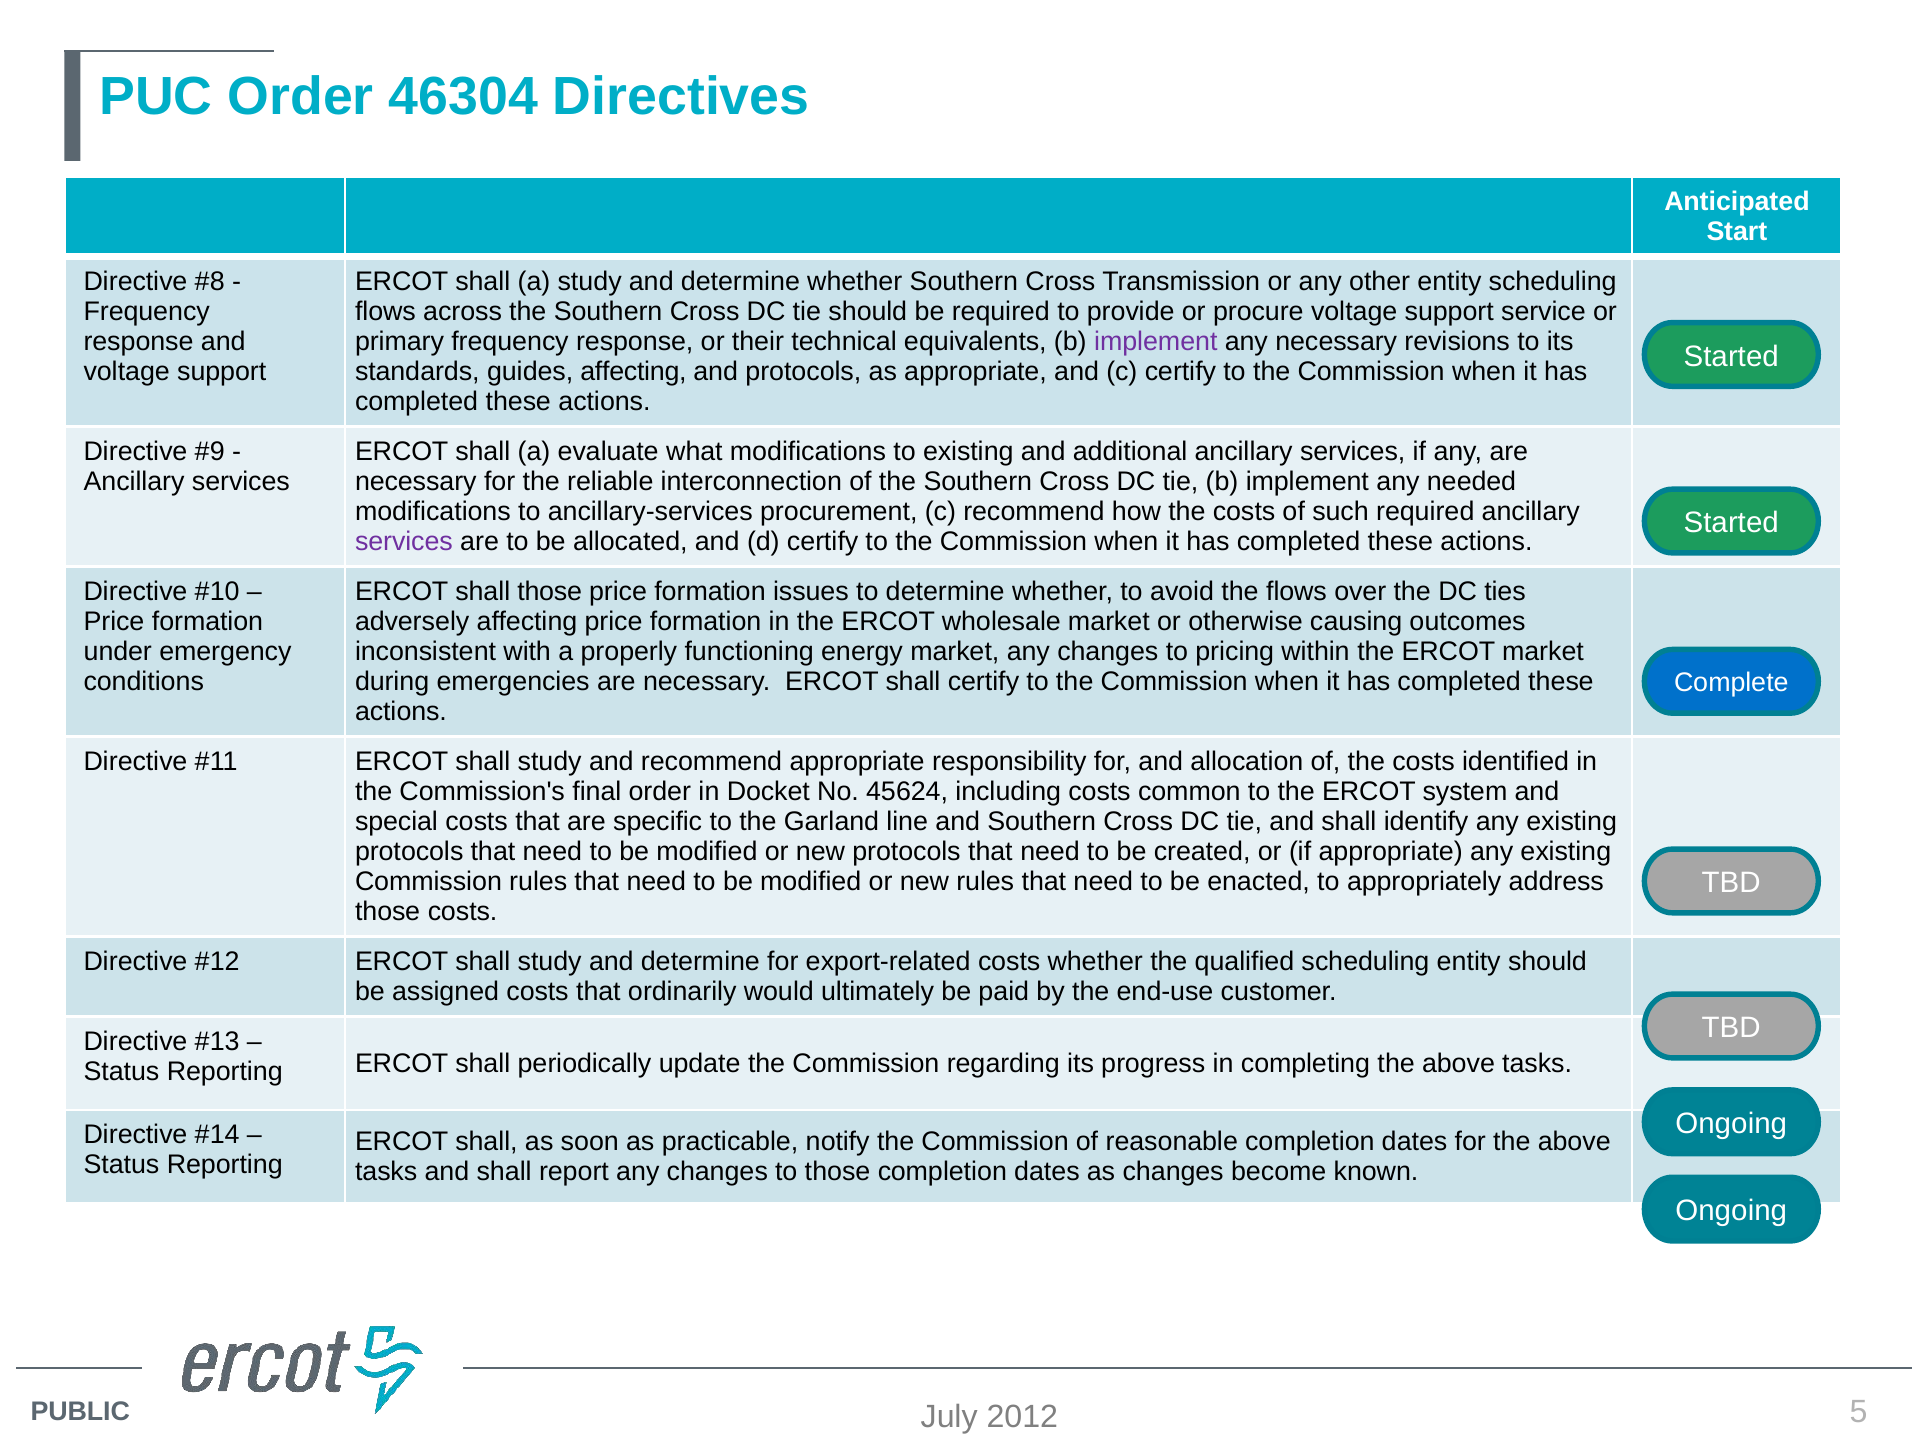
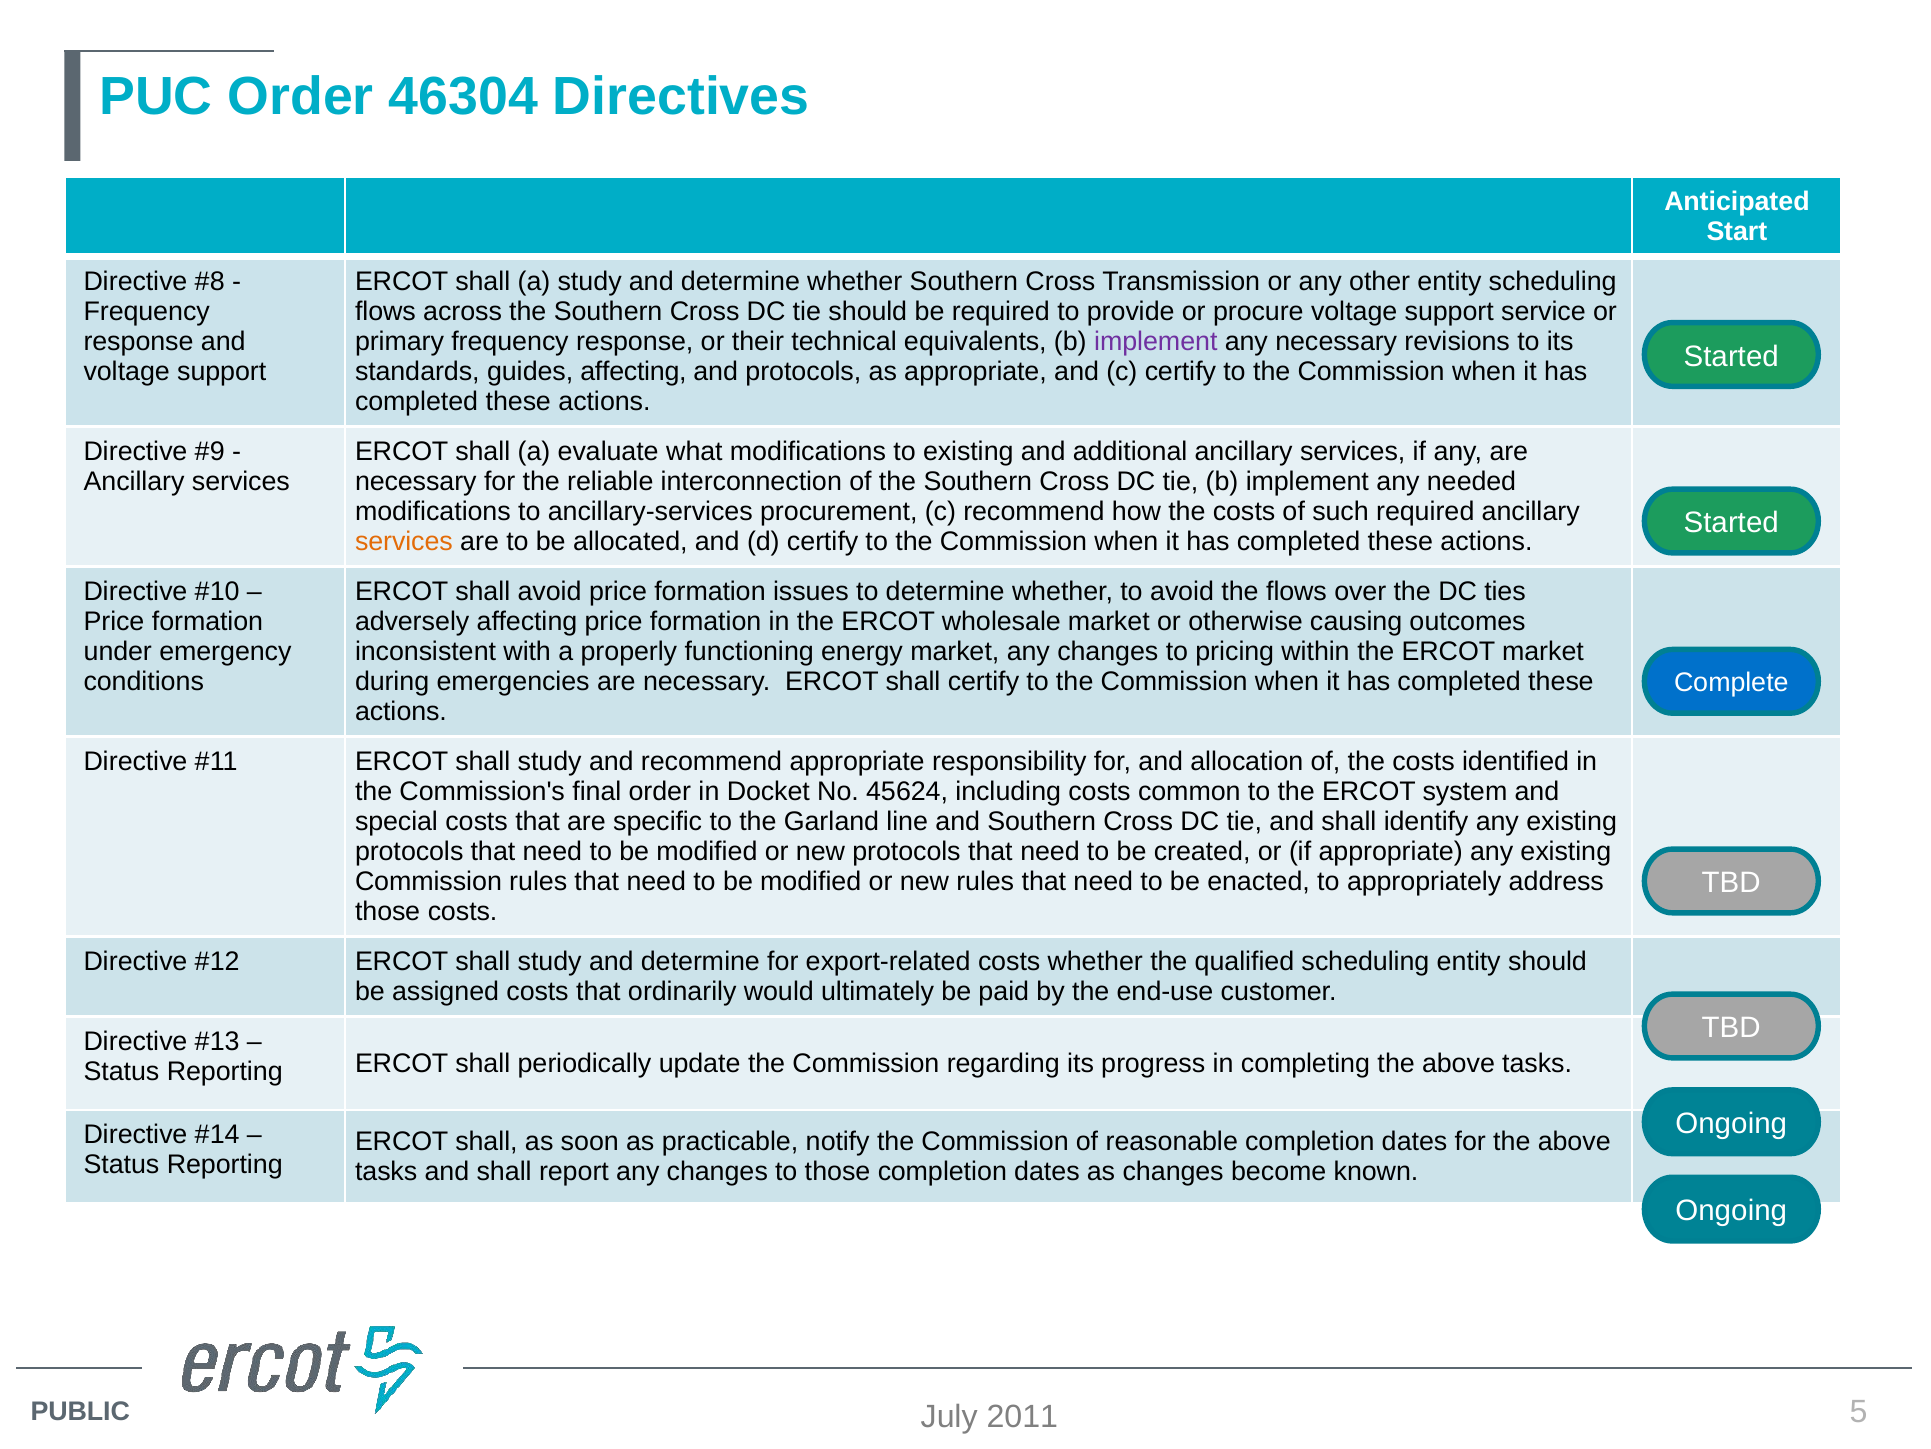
services colour: purple -> orange (404, 541)
shall those: those -> avoid (550, 592)
2012: 2012 -> 2011 (1022, 1417)
